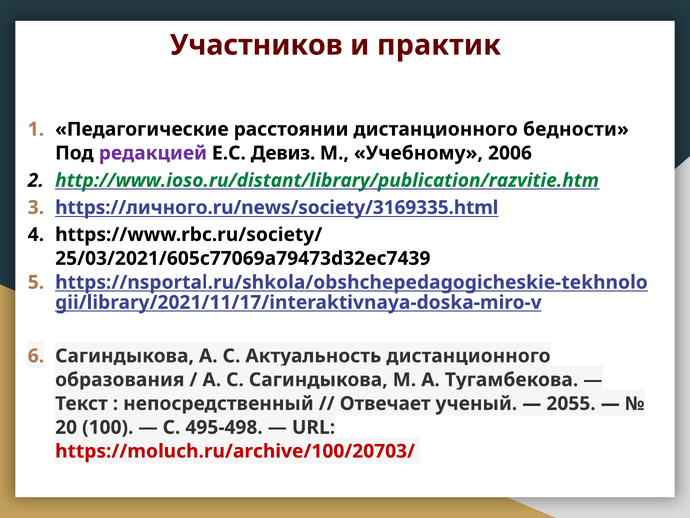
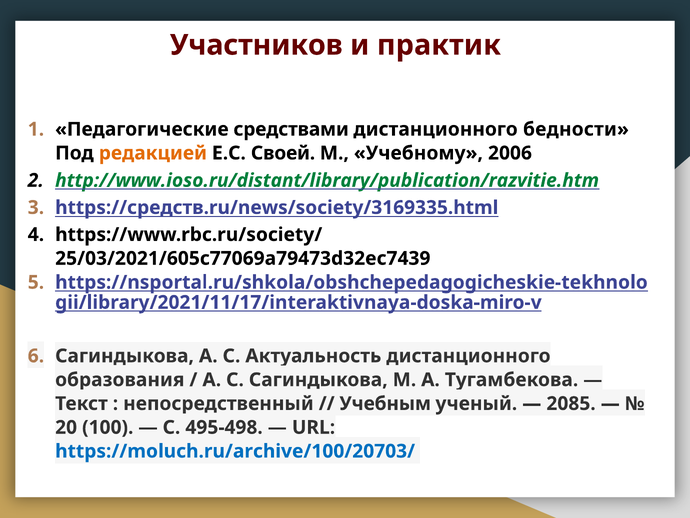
расстоянии: расстоянии -> средствами (291, 129)
редакцией colour: purple -> orange (153, 153)
Девиз: Девиз -> Своей (283, 153)
https://личного.ru/news/society/3169335.html: https://личного.ru/news/society/3169335.html -> https://средств.ru/news/society/3169335.html (277, 207)
Отвечает: Отвечает -> Учебным (385, 403)
2055: 2055 -> 2085 (571, 403)
https://moluch.ru/archive/100/20703/ colour: red -> blue (235, 451)
